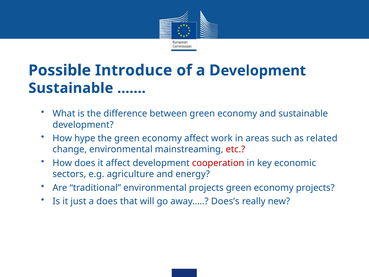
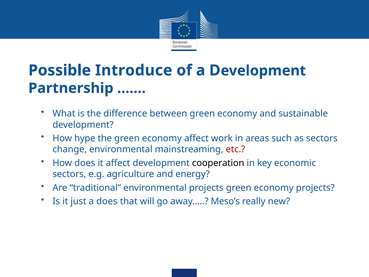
Sustainable: Sustainable -> Partnership (71, 88)
as related: related -> sectors (322, 138)
cooperation colour: red -> black (218, 163)
Does’s: Does’s -> Meso’s (225, 201)
